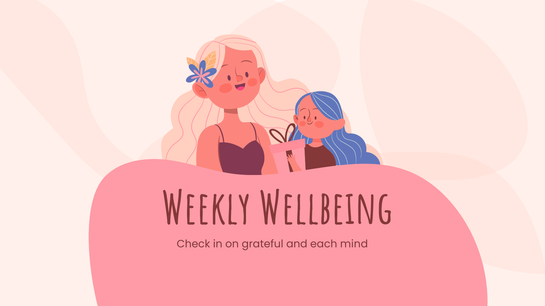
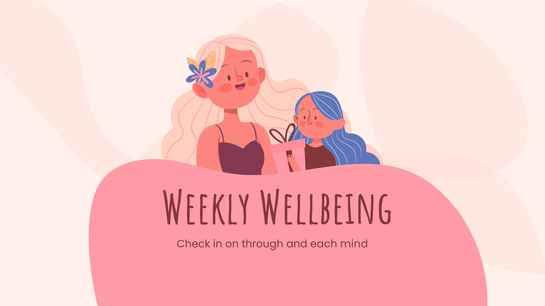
grateful: grateful -> through (263, 244)
